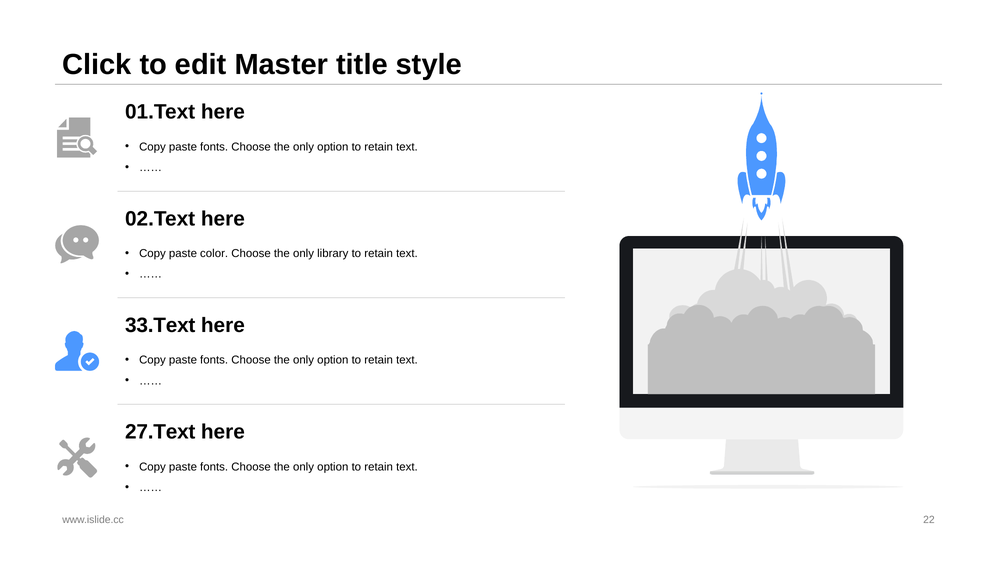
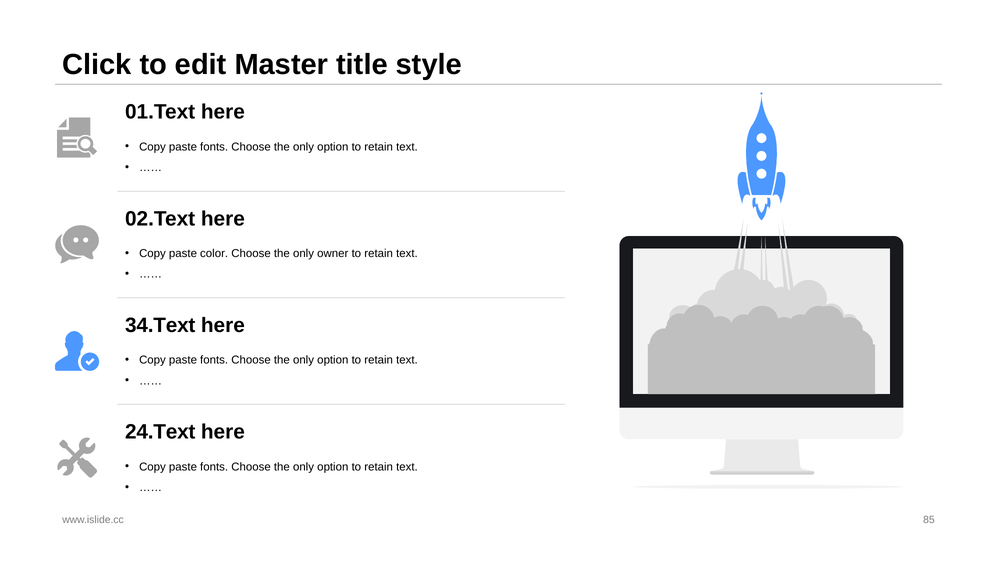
library: library -> owner (333, 253)
33.Text: 33.Text -> 34.Text (160, 325)
27.Text: 27.Text -> 24.Text (160, 432)
22: 22 -> 85 (929, 519)
